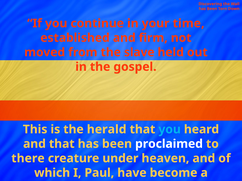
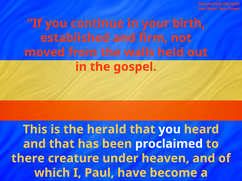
time: time -> birth (189, 23)
slave: slave -> walls (139, 52)
you colour: light blue -> white (170, 130)
